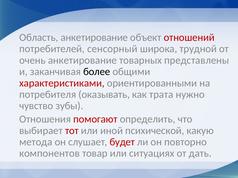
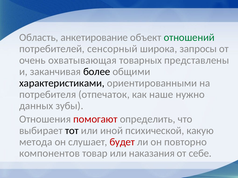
отношений colour: red -> green (189, 38)
трудной: трудной -> запросы (198, 49)
очень анкетирование: анкетирование -> охватывающая (82, 60)
характеристиками colour: red -> black (62, 83)
оказывать: оказывать -> отпечаток (104, 95)
трата: трата -> наше (161, 95)
чувство: чувство -> данных (36, 106)
тот colour: red -> black (72, 131)
ситуациях: ситуациях -> наказания (152, 154)
дать: дать -> себе (200, 154)
